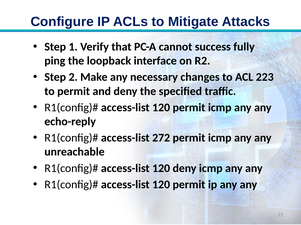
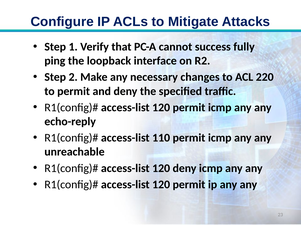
223: 223 -> 220 (265, 77)
272: 272 -> 110 (161, 138)
